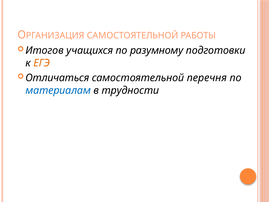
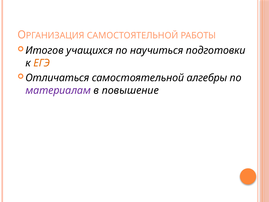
разумному: разумному -> научиться (157, 50)
перечня: перечня -> алгебры (207, 78)
материалам colour: blue -> purple (58, 90)
трудности: трудности -> повышение (130, 90)
